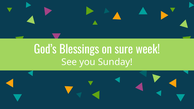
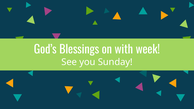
sure: sure -> with (124, 50)
